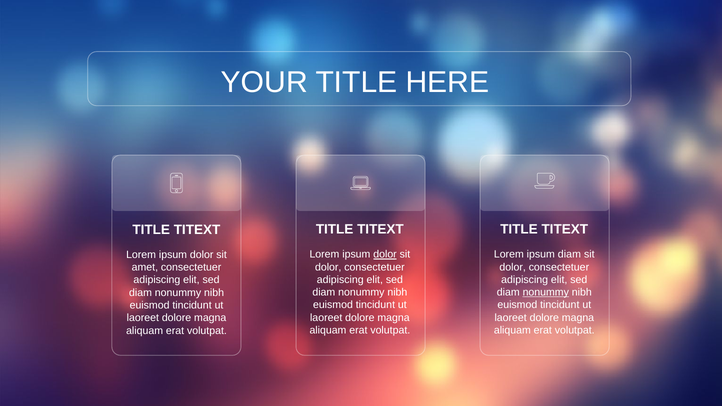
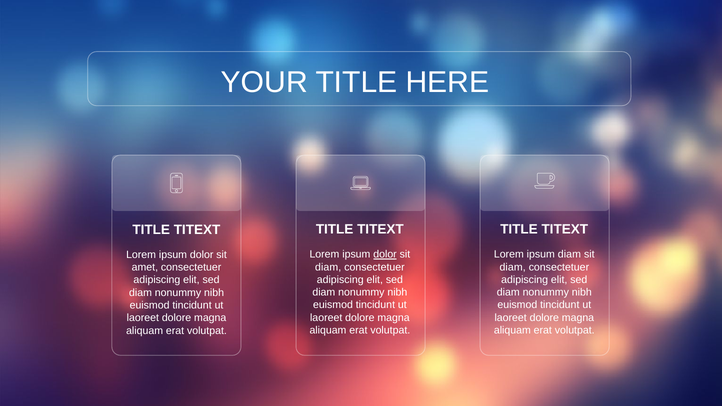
dolor: dolor -> diam (328, 267)
dolor: dolor -> diam (513, 267)
nonummy underline: present -> none (546, 292)
